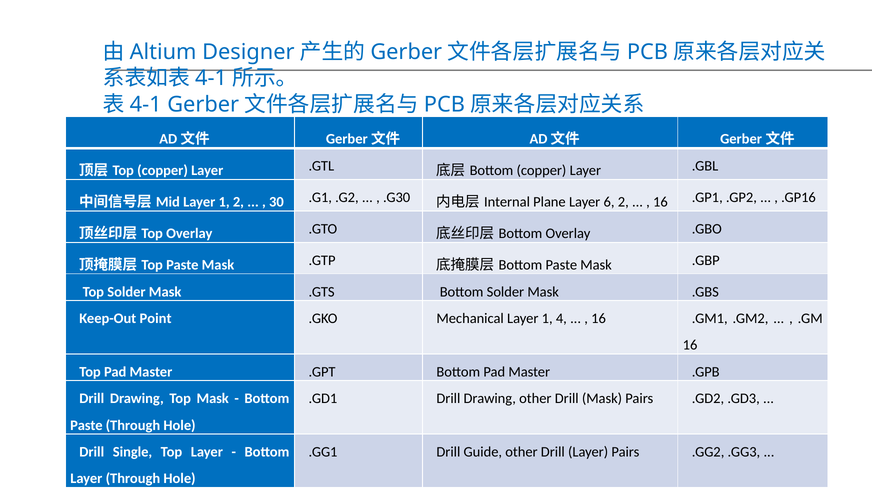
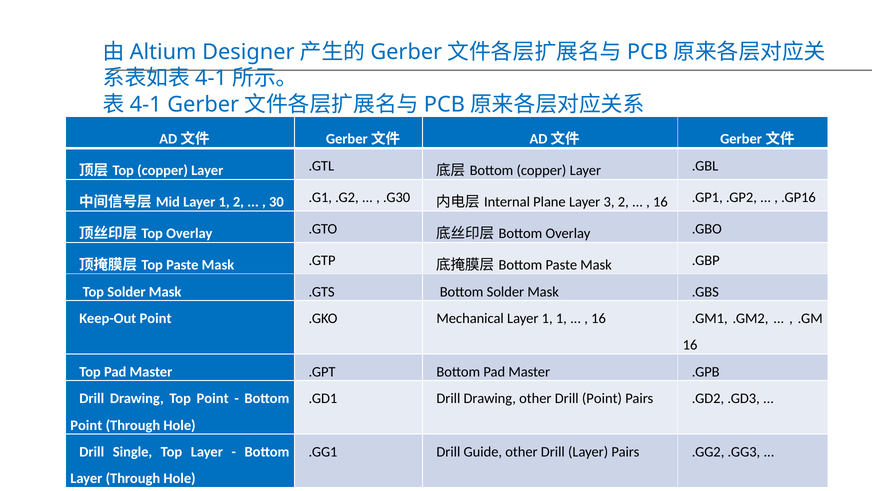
6: 6 -> 3 (609, 202)
1 4: 4 -> 1 (561, 318)
Top Mask: Mask -> Point (213, 398)
Drill Mask: Mask -> Point (602, 398)
Paste: Paste -> Point (86, 425)
